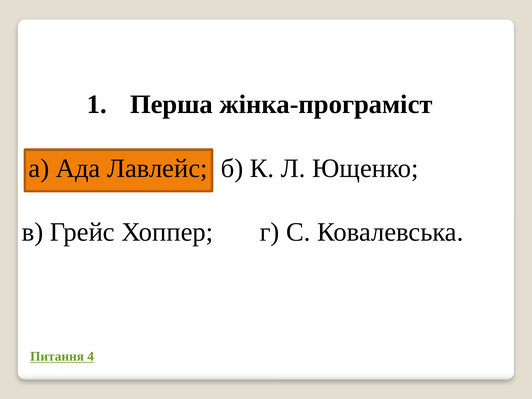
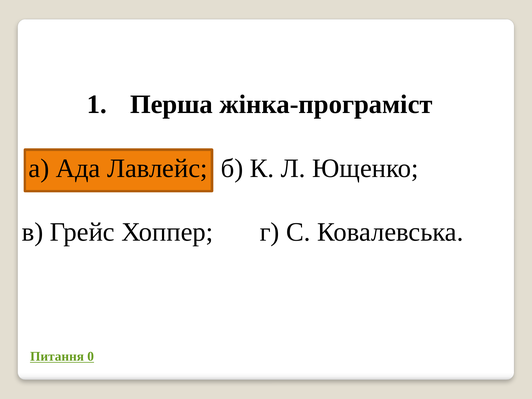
4: 4 -> 0 (91, 356)
